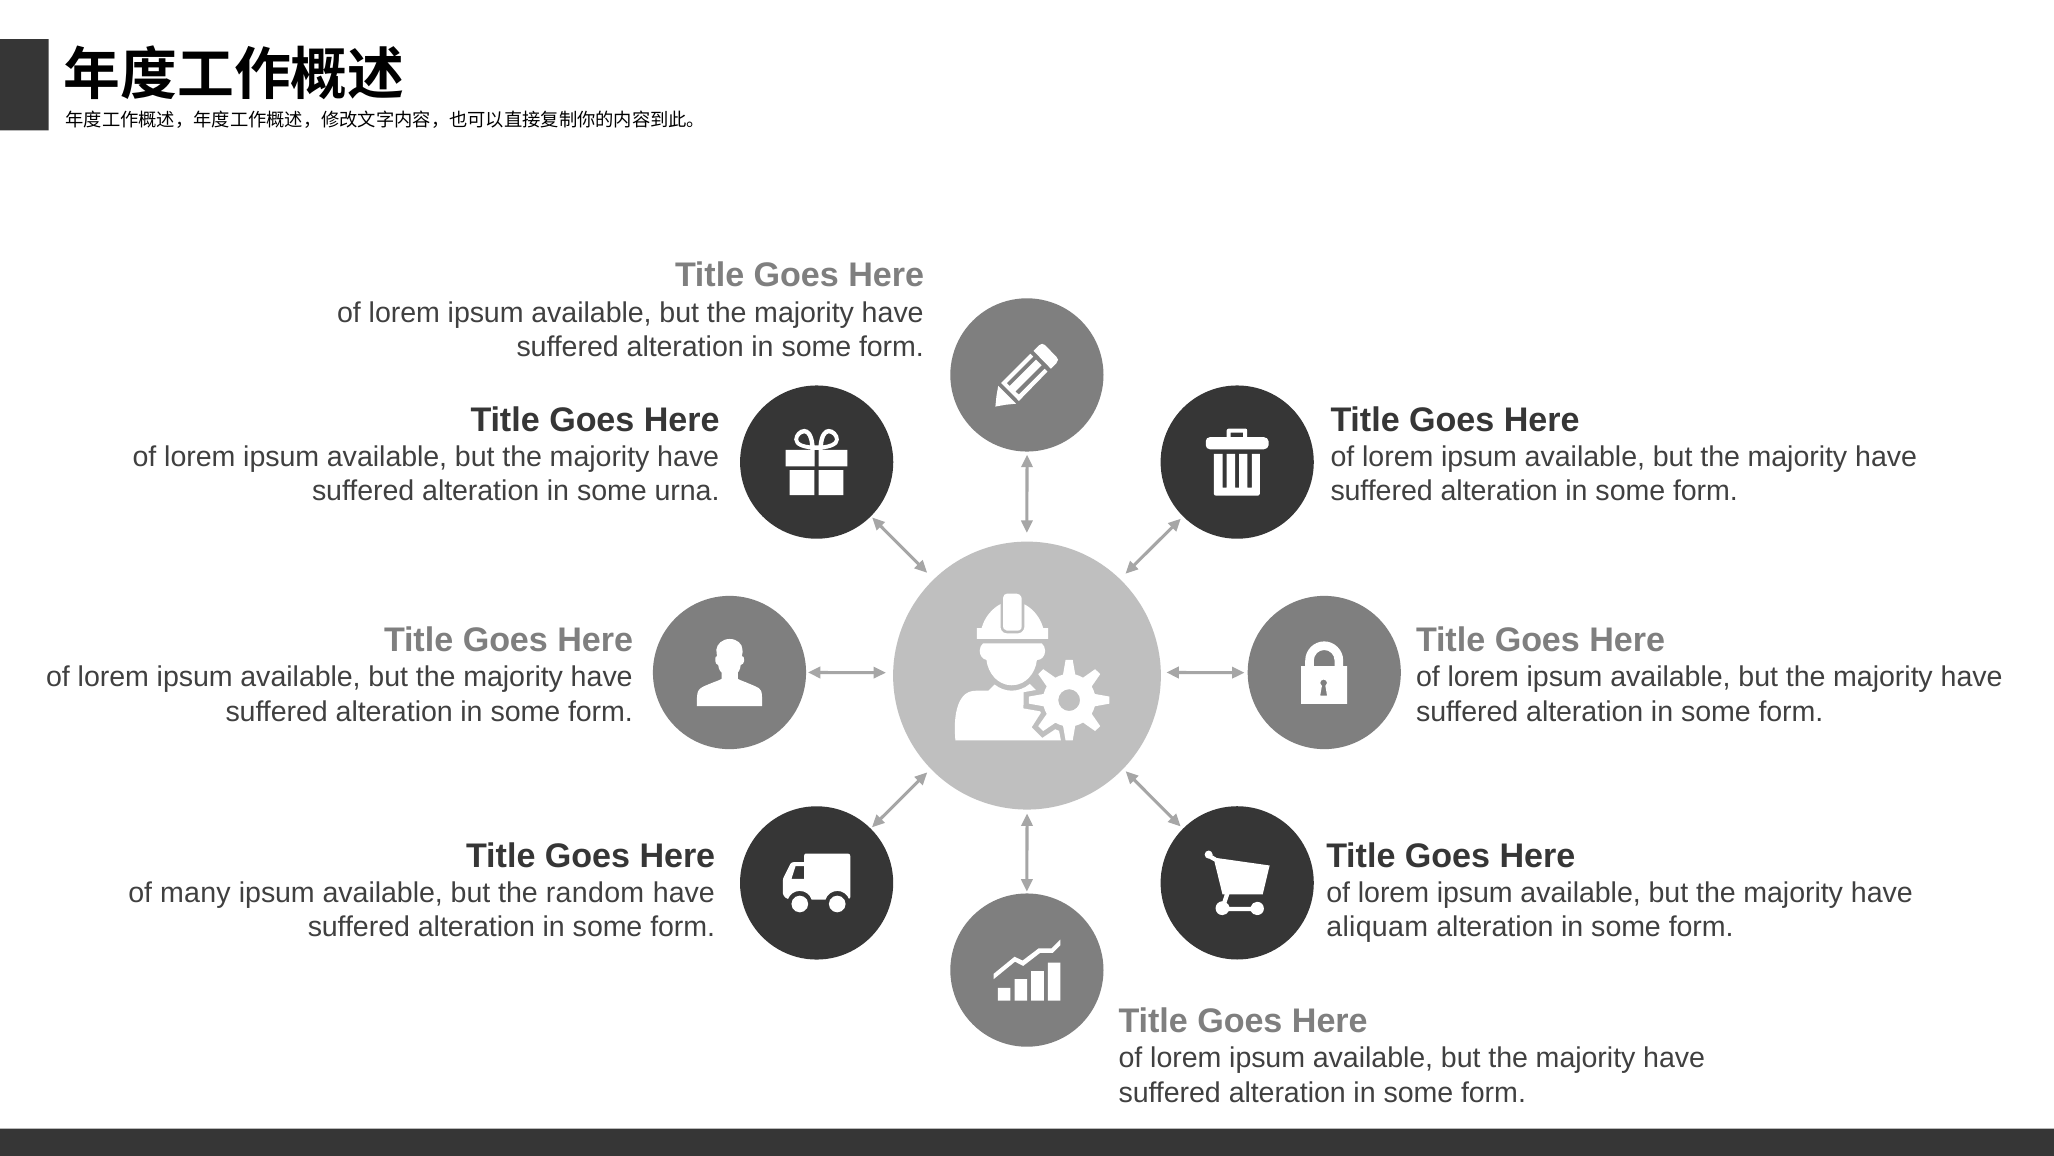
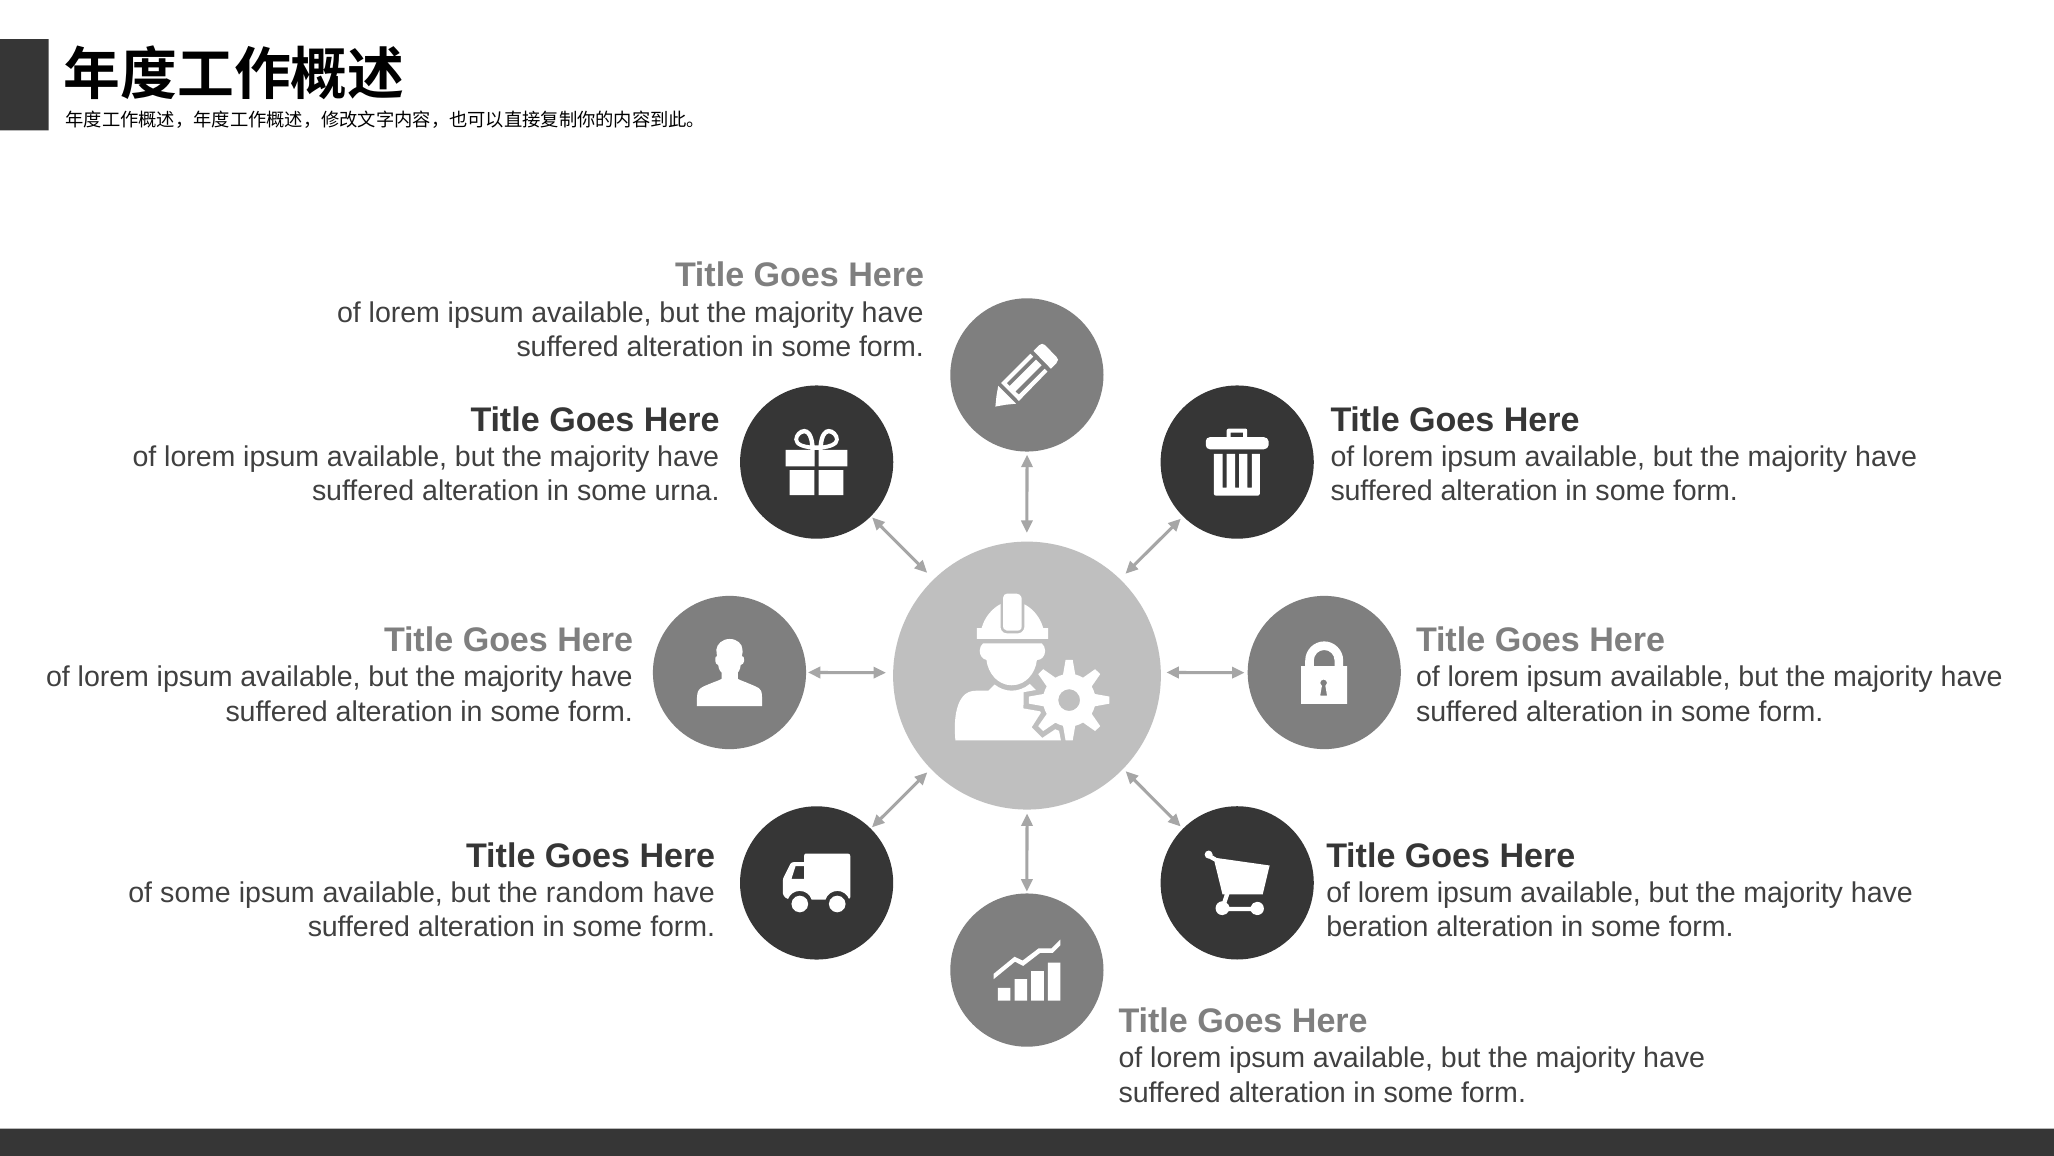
of many: many -> some (195, 893)
aliquam: aliquam -> beration (1377, 927)
